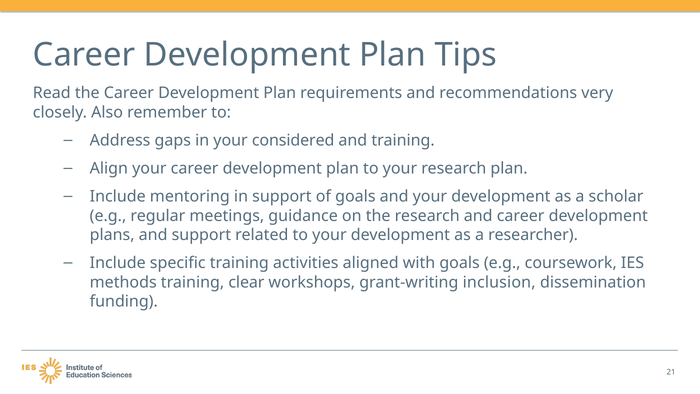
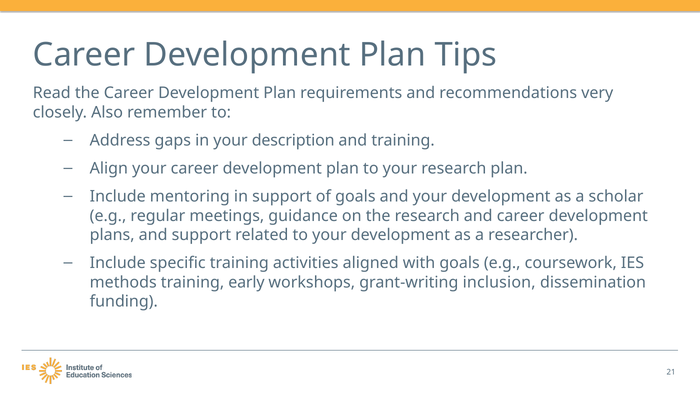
considered: considered -> description (293, 140)
clear: clear -> early (246, 282)
